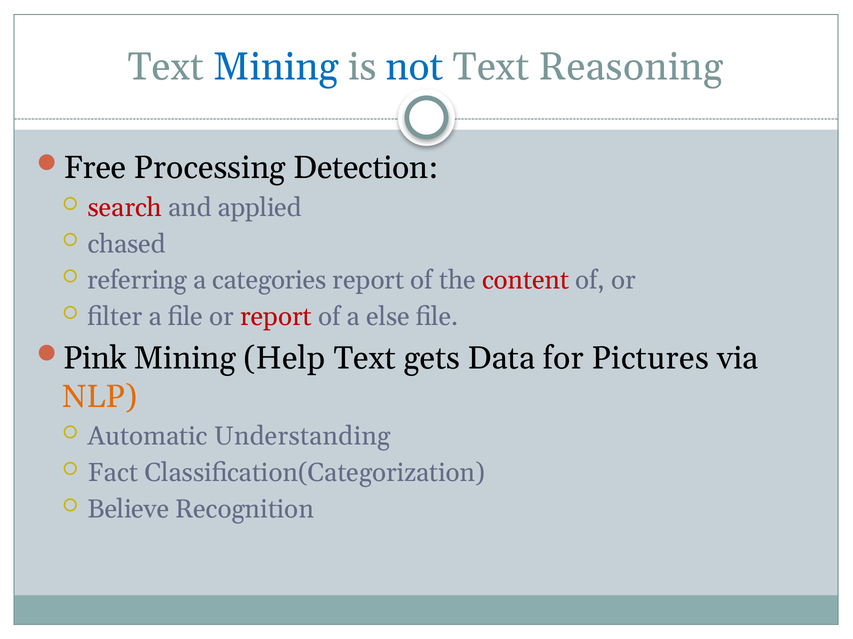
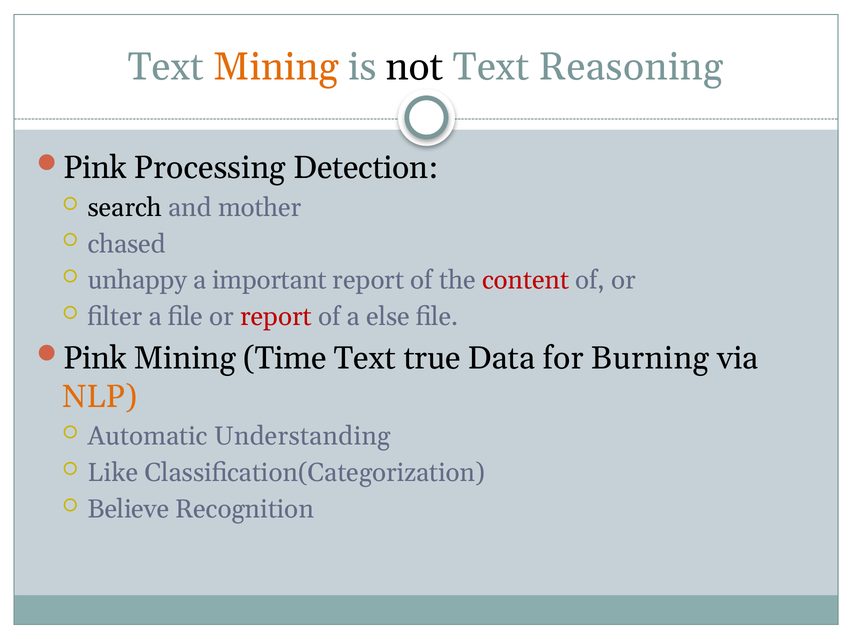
Mining colour: blue -> orange (276, 67)
not colour: blue -> black (415, 67)
Free: Free -> Pink (95, 168)
search colour: red -> black (125, 208)
applied: applied -> mother (260, 208)
referring: referring -> unhappy (137, 281)
categories: categories -> important (269, 281)
Help: Help -> Time (285, 359)
gets: gets -> true (432, 359)
Pictures: Pictures -> Burning (650, 359)
Fact: Fact -> Like (113, 473)
